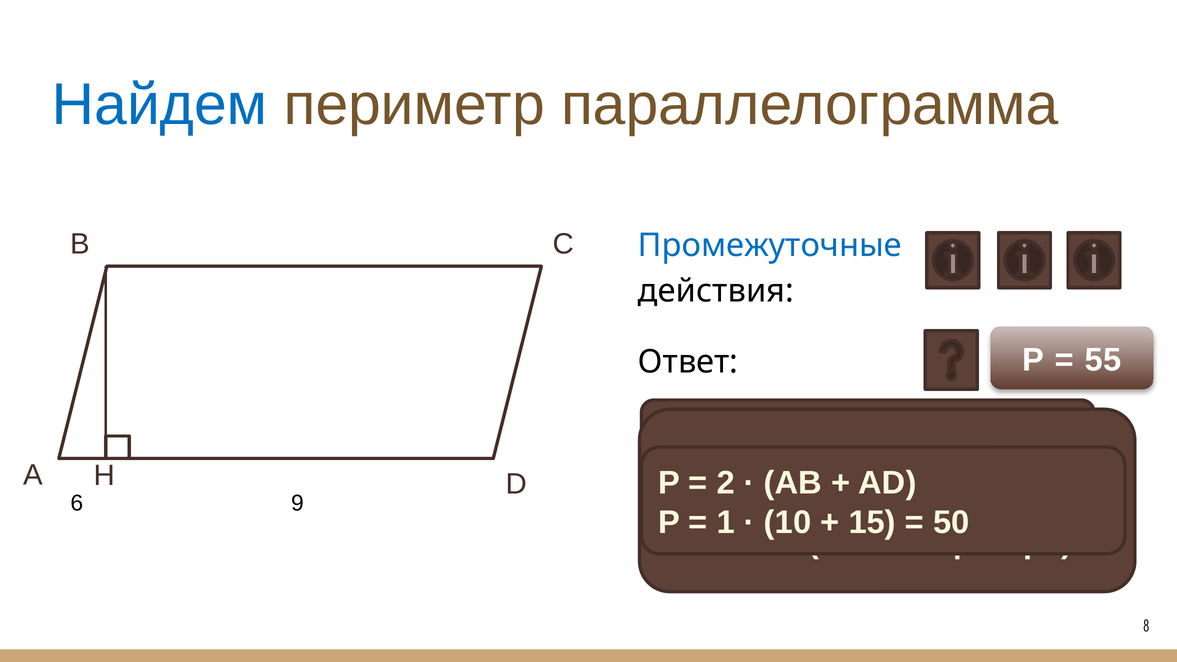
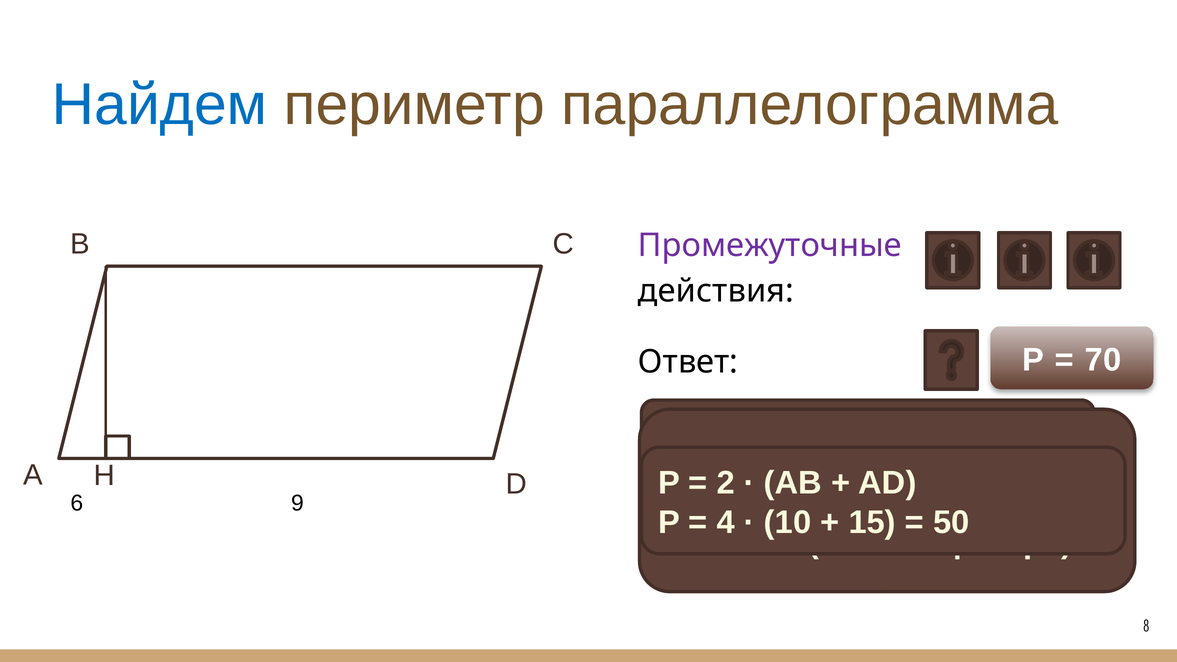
Промежуточные colour: blue -> purple (770, 246)
55: 55 -> 70 (1103, 360)
1: 1 -> 4 (726, 522)
